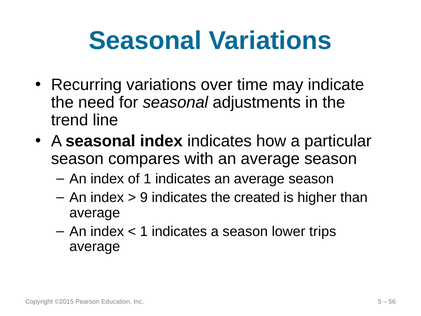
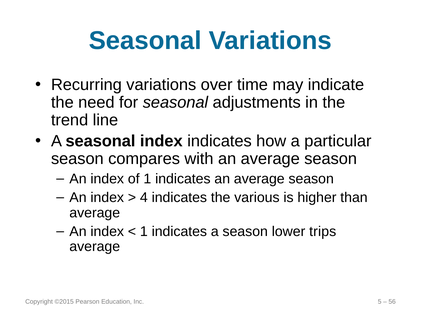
9: 9 -> 4 (144, 197)
created: created -> various (257, 197)
